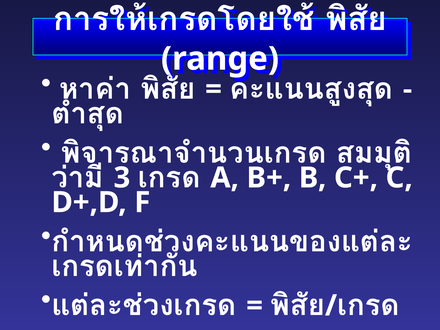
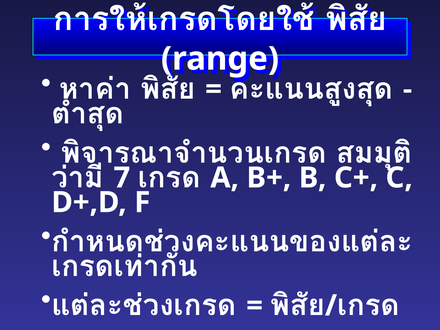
3: 3 -> 7 (122, 178)
